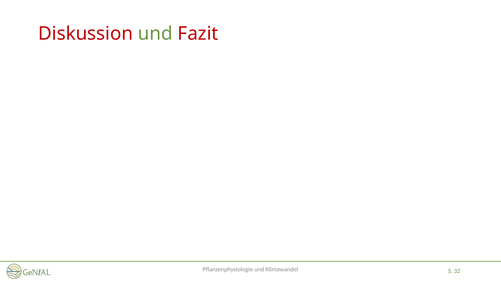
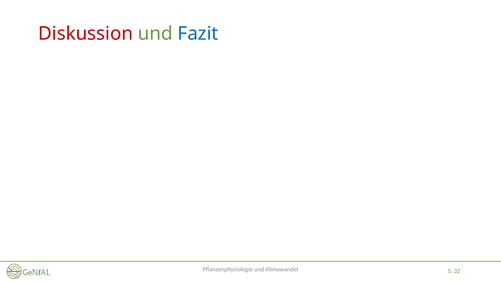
Fazit colour: red -> blue (198, 34)
